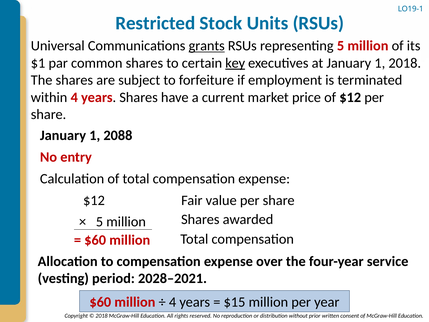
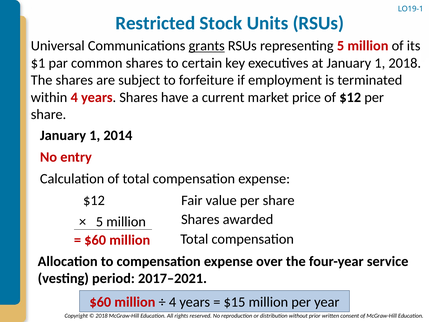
key underline: present -> none (235, 63)
2088: 2088 -> 2014 (118, 135)
2028–2021: 2028–2021 -> 2017–2021 (173, 278)
